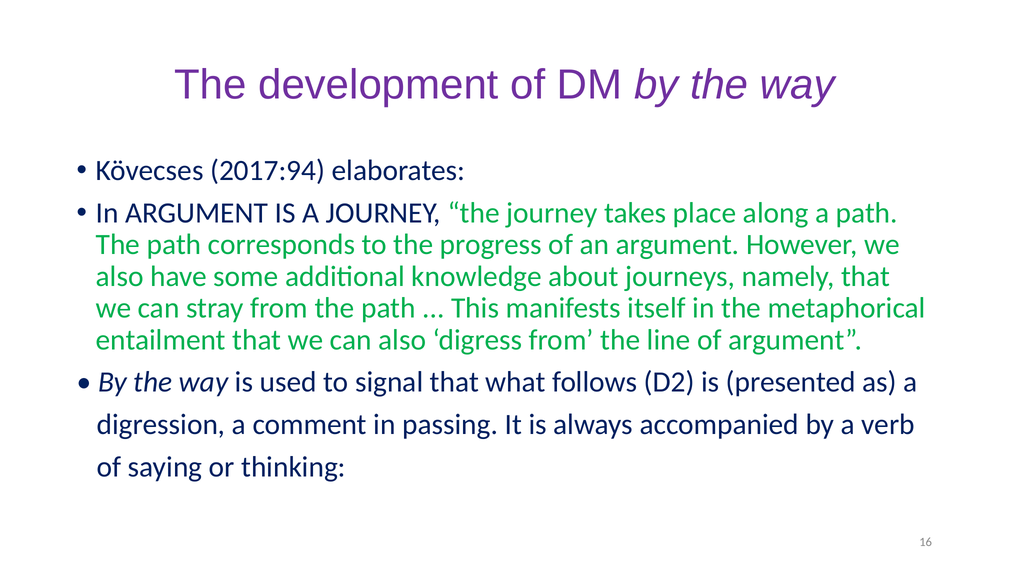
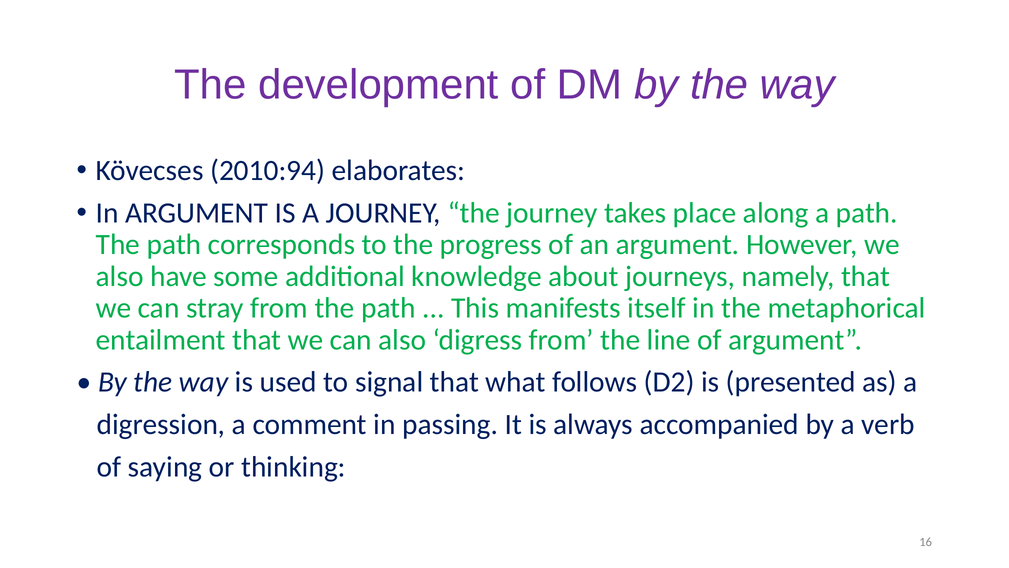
2017:94: 2017:94 -> 2010:94 (268, 171)
